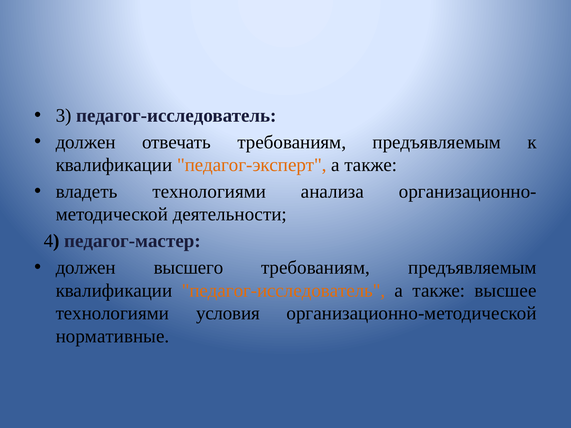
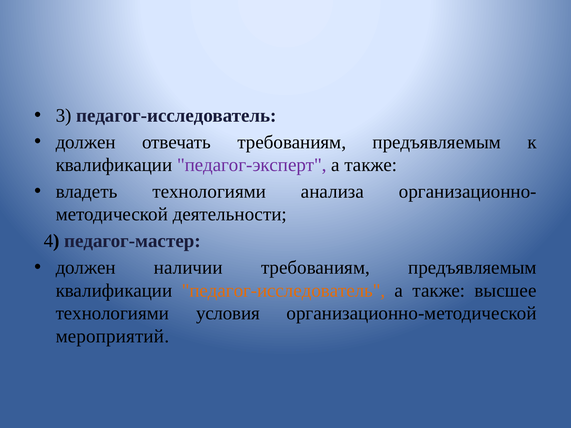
педагог-эксперт colour: orange -> purple (252, 165)
высшего: высшего -> наличии (188, 268)
нормативные: нормативные -> мероприятий (112, 336)
